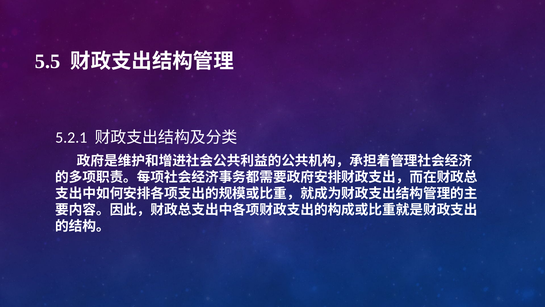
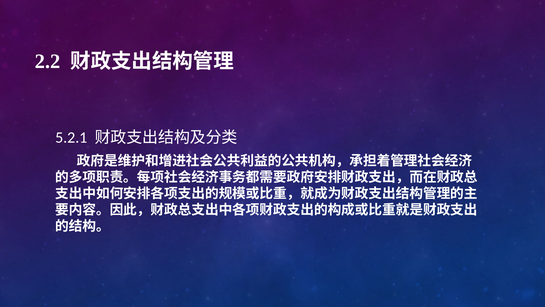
5.5: 5.5 -> 2.2 (48, 61)
